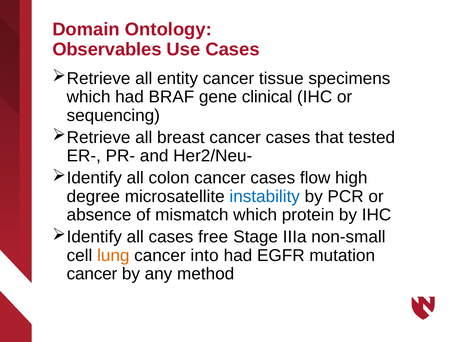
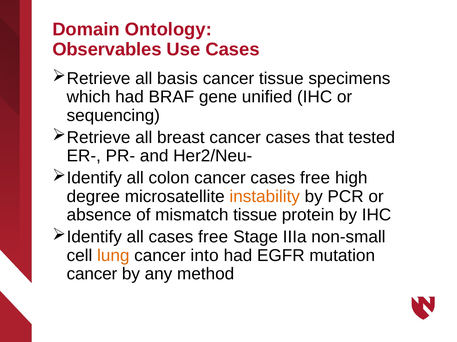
entity: entity -> basis (177, 79)
clinical: clinical -> unified (267, 97)
cancer cases flow: flow -> free (315, 178)
instability colour: blue -> orange (265, 197)
mismatch which: which -> tissue (255, 215)
